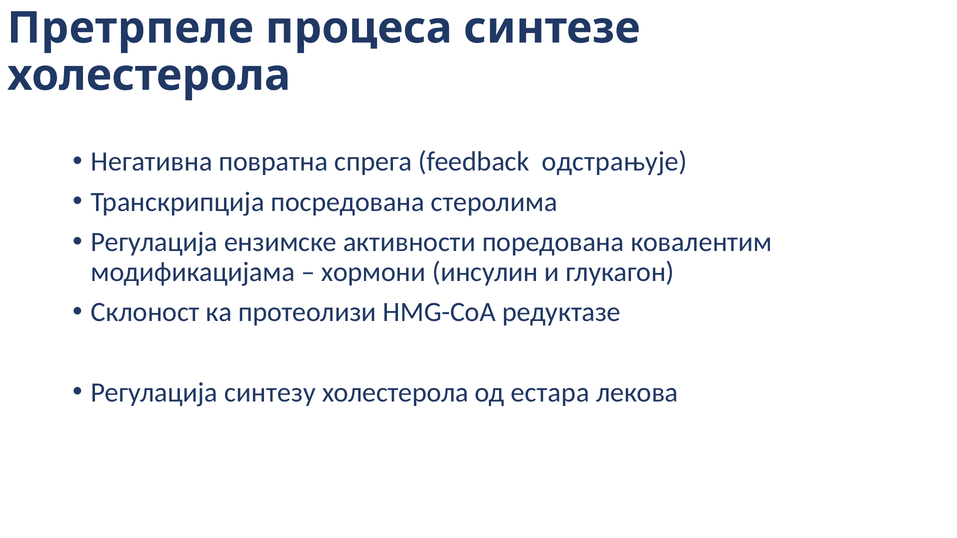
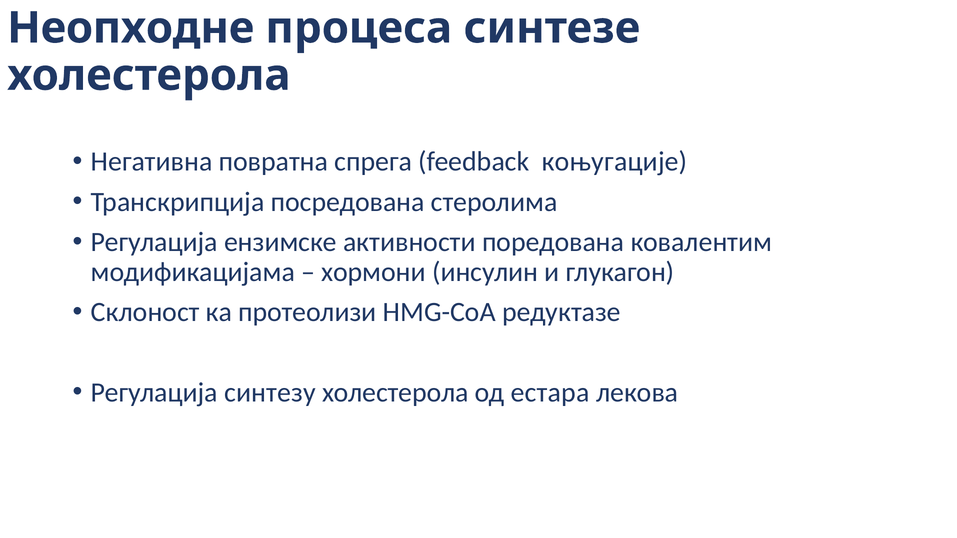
Претрпеле: Претрпеле -> Неопходне (131, 28)
одстрањује: одстрањује -> коњугације (615, 162)
